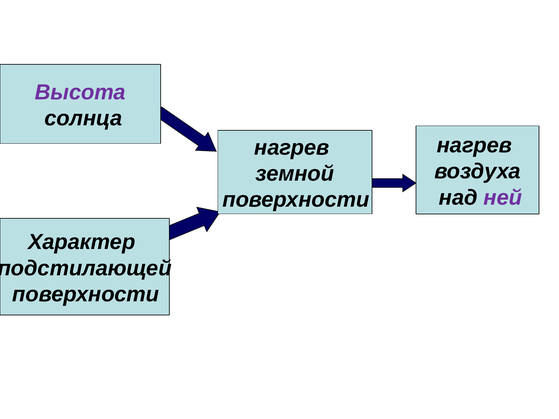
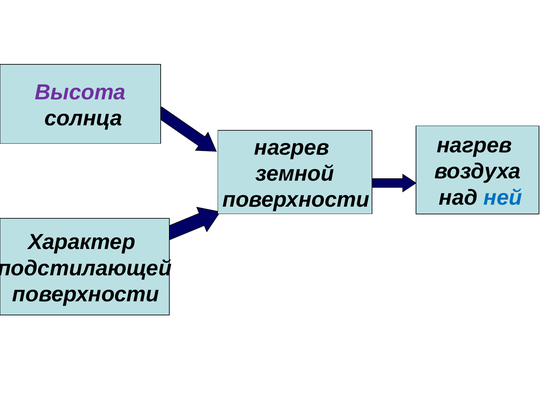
ней colour: purple -> blue (503, 198)
